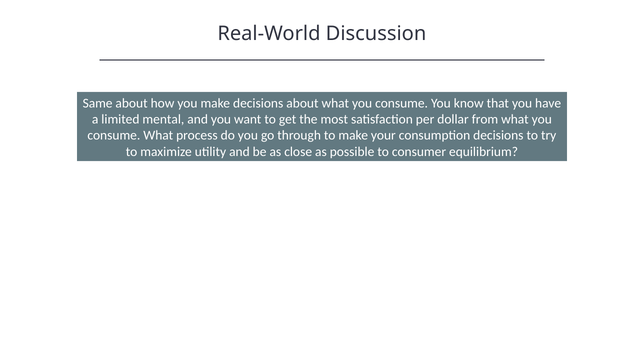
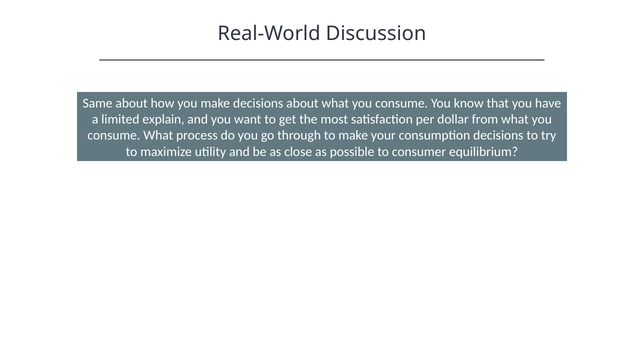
mental: mental -> explain (163, 120)
